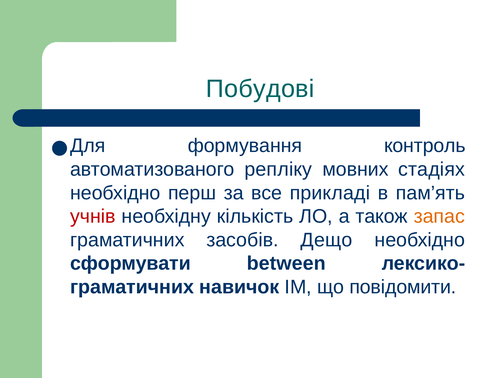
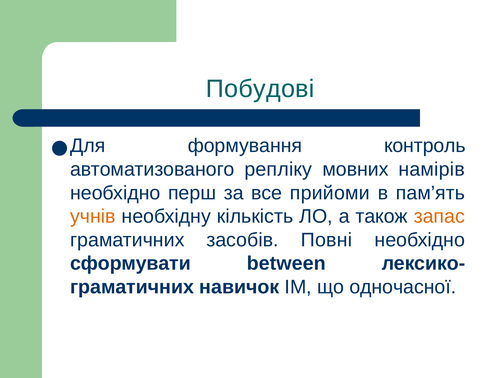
стадіях: стадіях -> намірів (432, 169)
прикладі: прикладі -> прийоми (330, 193)
учнів colour: red -> orange (93, 216)
Дещо: Дещо -> Повні (326, 240)
повідомити: повідомити -> одночасної (403, 287)
